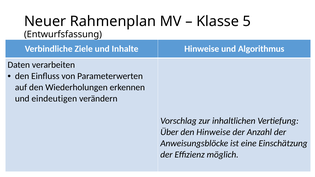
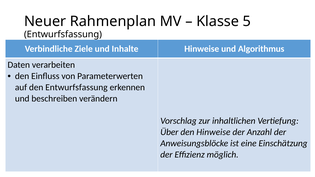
den Wiederholungen: Wiederholungen -> Entwurfsfassung (76, 87)
eindeutigen: eindeutigen -> beschreiben (54, 99)
